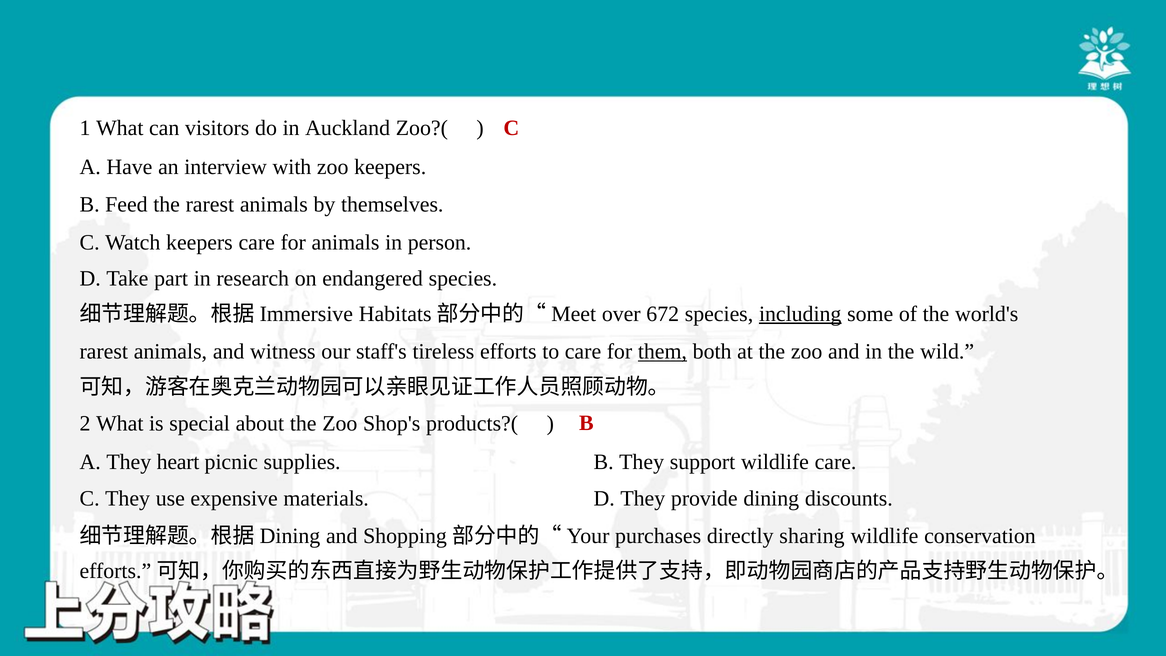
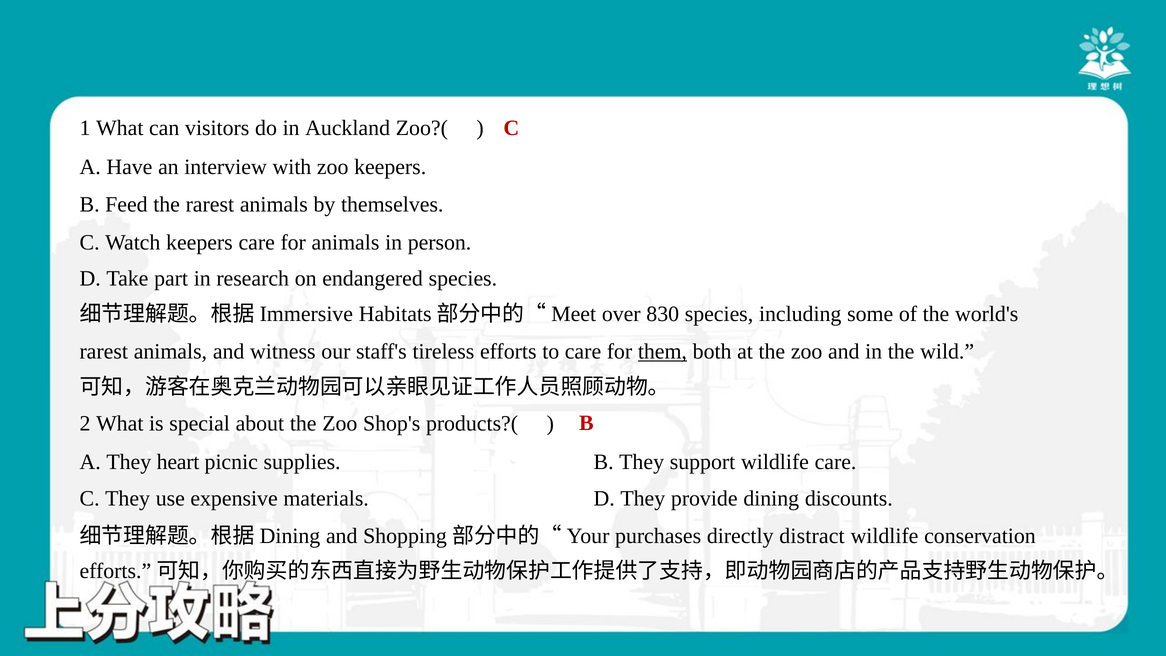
672: 672 -> 830 (663, 314)
including underline: present -> none (800, 314)
sharing: sharing -> distract (812, 536)
